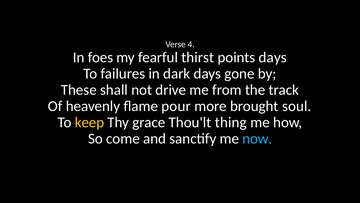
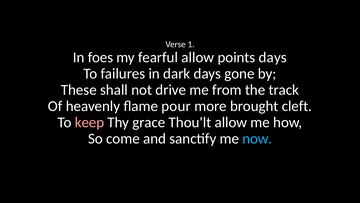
4: 4 -> 1 (191, 44)
fearful thirst: thirst -> allow (198, 57)
soul: soul -> cleft (297, 106)
keep colour: yellow -> pink (90, 122)
Thou'lt thing: thing -> allow (231, 122)
